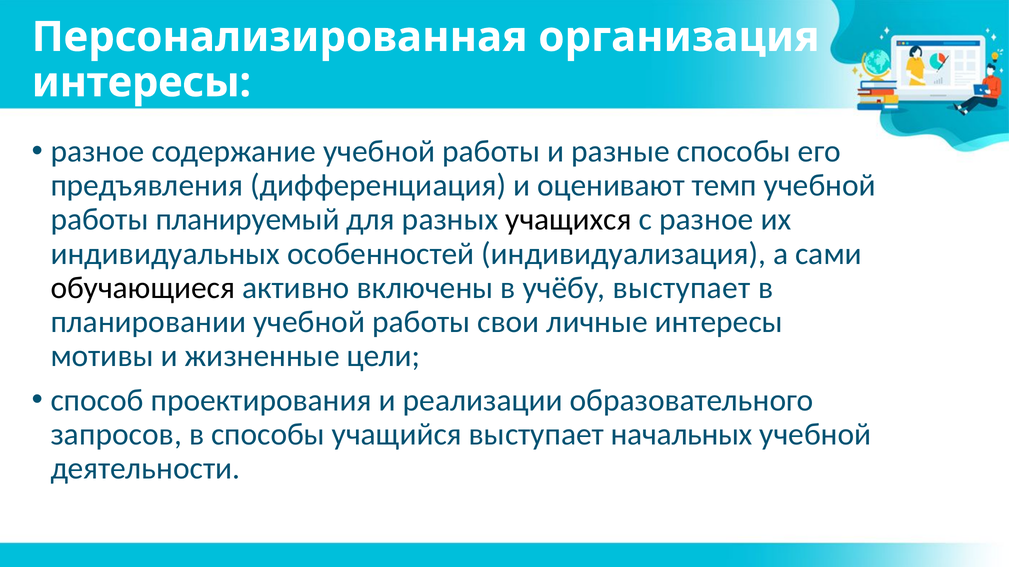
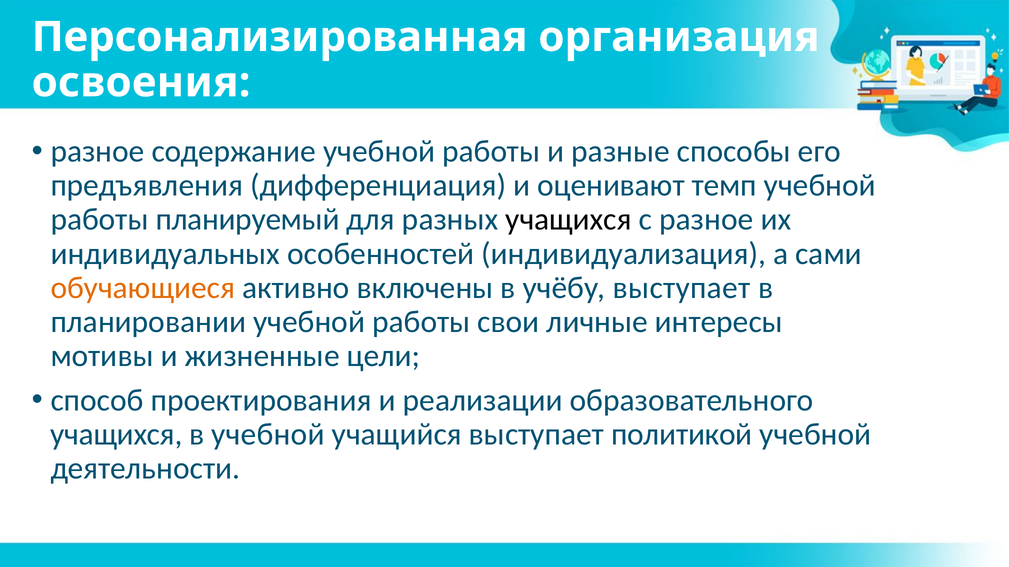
интересы: интересы -> освоения (141, 83)
обучающиеся colour: black -> orange (143, 288)
запросов: запросов -> учащихся (116, 435)
в способы: способы -> учебной (268, 435)
начальных: начальных -> политикой (682, 435)
